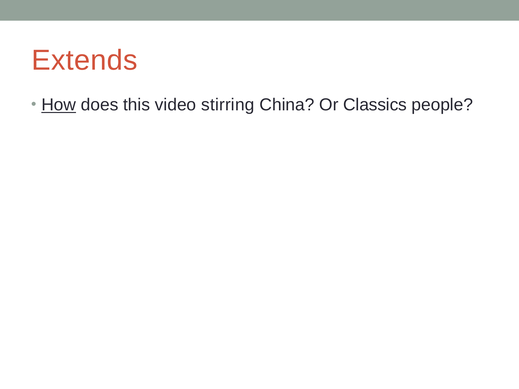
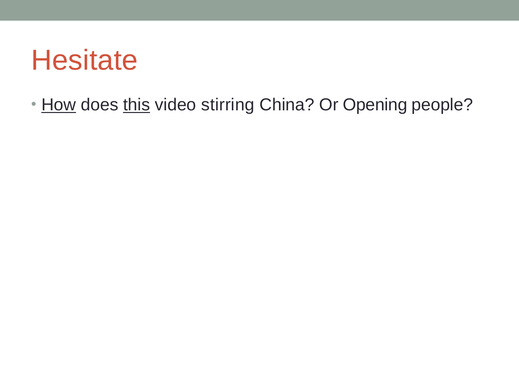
Extends: Extends -> Hesitate (85, 60)
this underline: none -> present (137, 105)
Classics: Classics -> Opening (375, 105)
